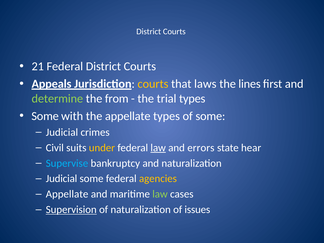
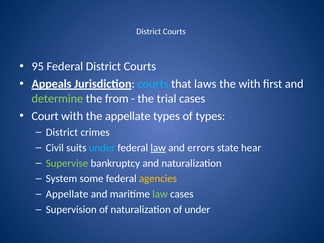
21: 21 -> 95 (38, 66)
courts colour: yellow -> light blue (153, 84)
the lines: lines -> with (249, 84)
trial types: types -> cases (192, 99)
Some: Some -> Court (45, 116)
of some: some -> types (210, 116)
Judicial: Judicial -> District (62, 132)
under colour: yellow -> light blue (102, 148)
Supervise colour: light blue -> light green (67, 163)
Judicial: Judicial -> System (61, 179)
Supervision underline: present -> none (71, 210)
of issues: issues -> under (197, 210)
